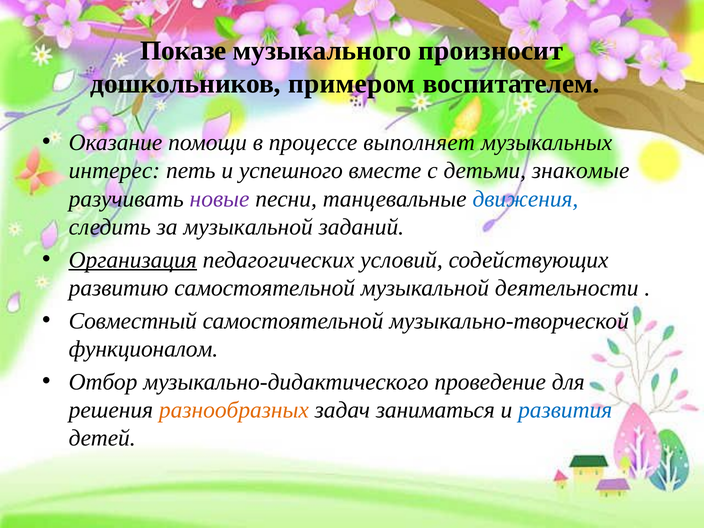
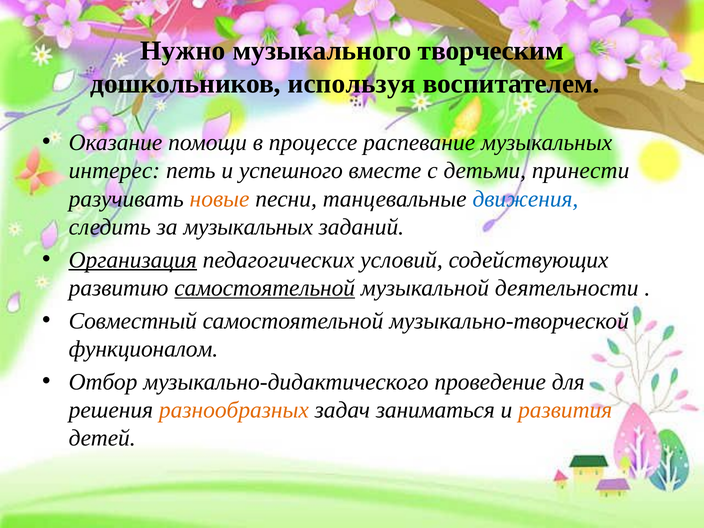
Показе: Показе -> Нужно (183, 51)
произносит: произносит -> творческим (491, 51)
примером: примером -> используя (352, 83)
выполняет: выполняет -> распевание (419, 142)
знакомые: знакомые -> принести (581, 171)
новые colour: purple -> orange (220, 199)
за музыкальной: музыкальной -> музыкальных (248, 227)
самостоятельной underline: none -> present (265, 288)
развития colour: blue -> orange (565, 410)
